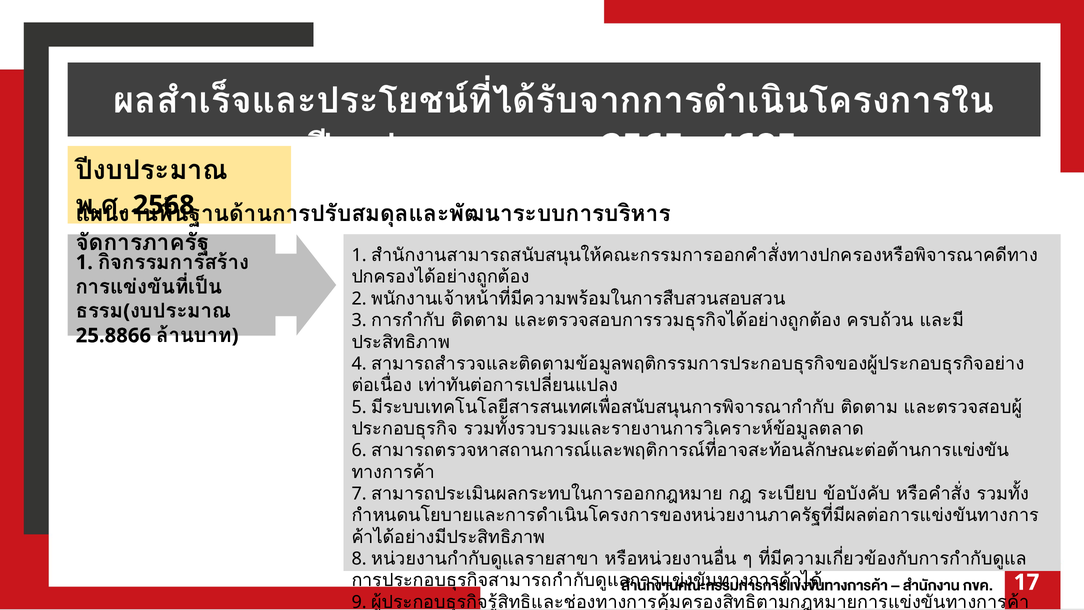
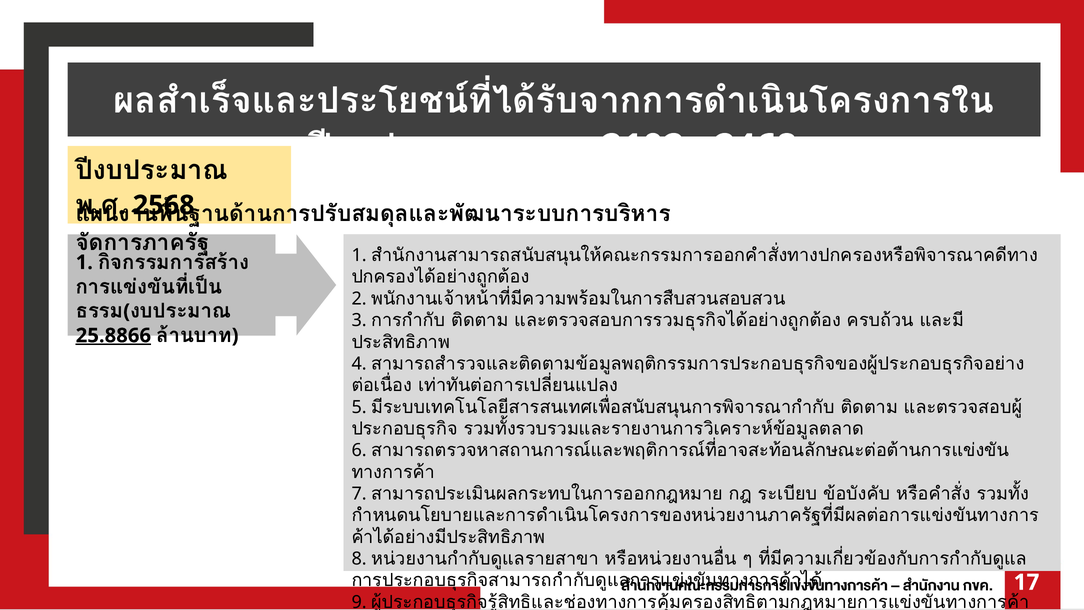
2565: 2565 -> 2102 (643, 147)
4685: 4685 -> 2468 (756, 147)
25.8866 underline: none -> present (113, 335)
